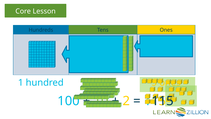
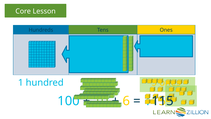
2: 2 -> 6 (126, 101)
